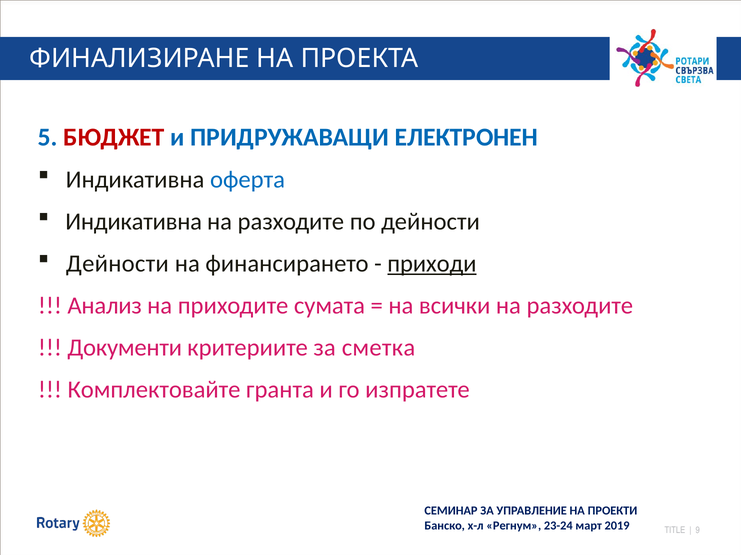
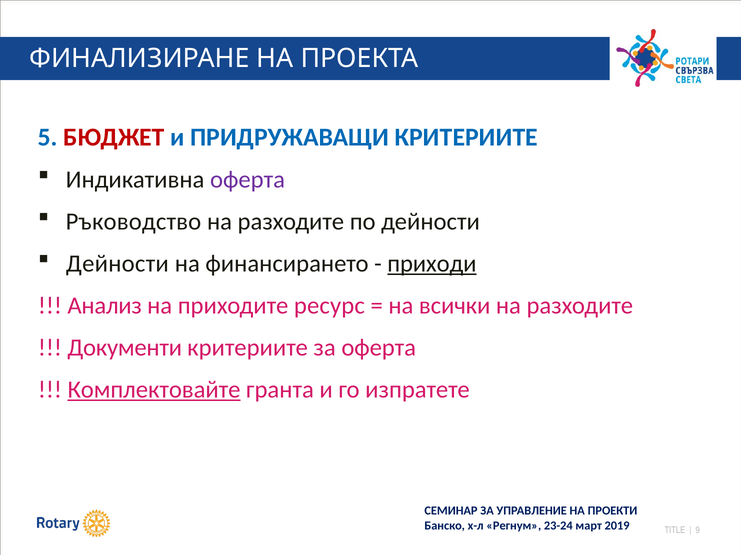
ПРИДРУЖАВАЩИ ЕЛЕКТРОНЕН: ЕЛЕКТРОНЕН -> КРИТЕРИИТЕ (466, 138)
оферта colour: blue -> purple (248, 180)
Индикативна: Индикативна -> Ръководство (133, 222)
сумата: сумата -> ресурс (329, 306)
за сметка: сметка -> оферта (379, 348)
Комплектовайте underline: none -> present (154, 390)
